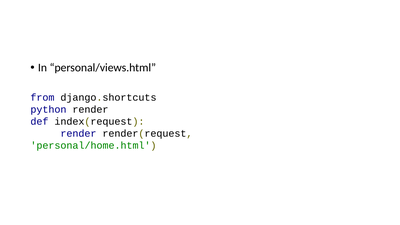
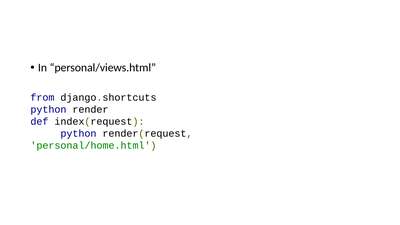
render: render -> python (78, 133)
